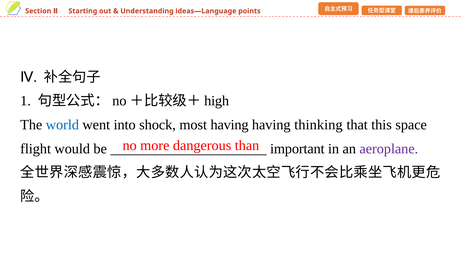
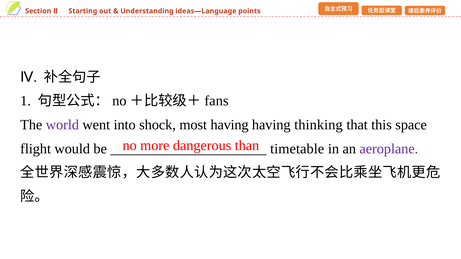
high: high -> fans (217, 101)
world colour: blue -> purple (62, 125)
important: important -> timetable (297, 149)
